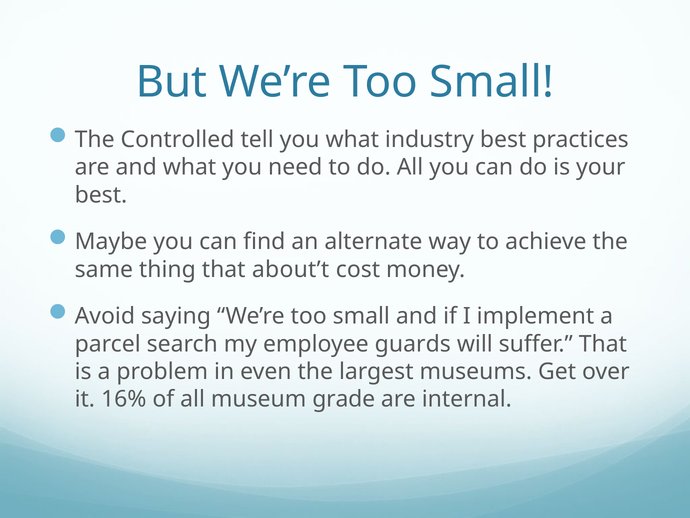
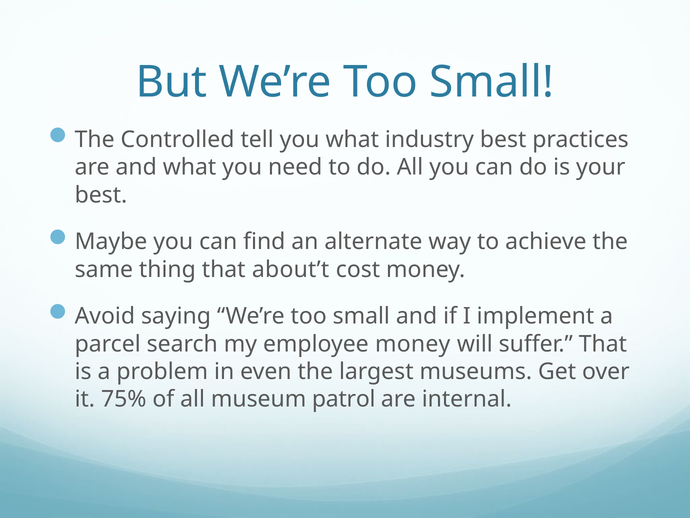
employee guards: guards -> money (413, 344)
16%: 16% -> 75% (124, 399)
grade: grade -> patrol (344, 399)
